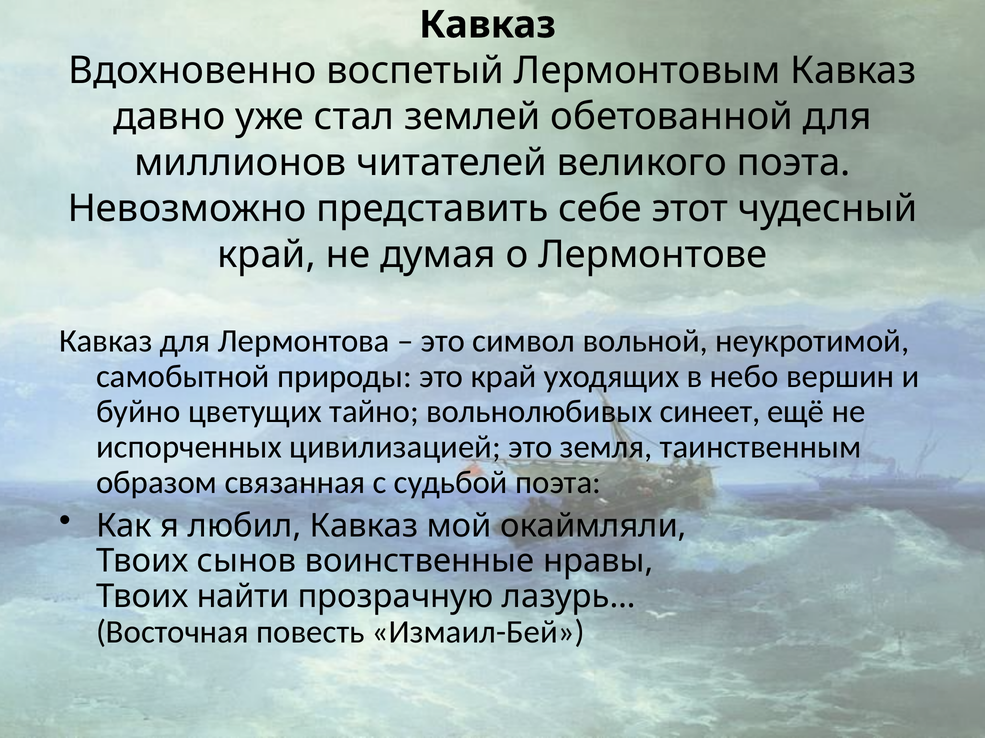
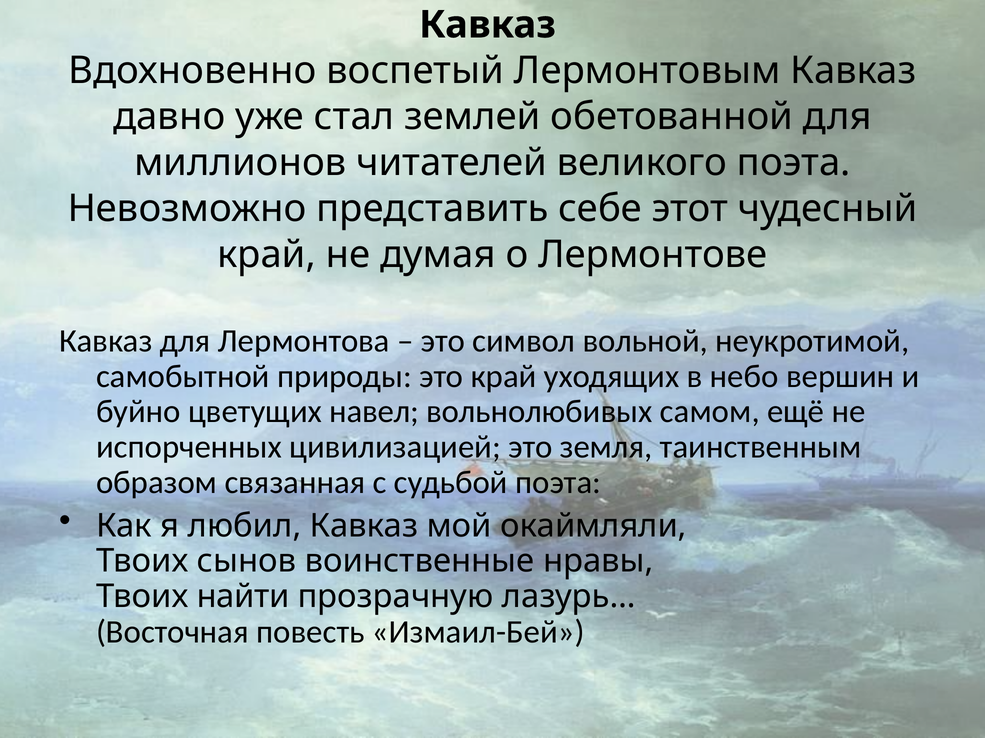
тайно: тайно -> навел (374, 412)
синеет: синеет -> самом (710, 412)
